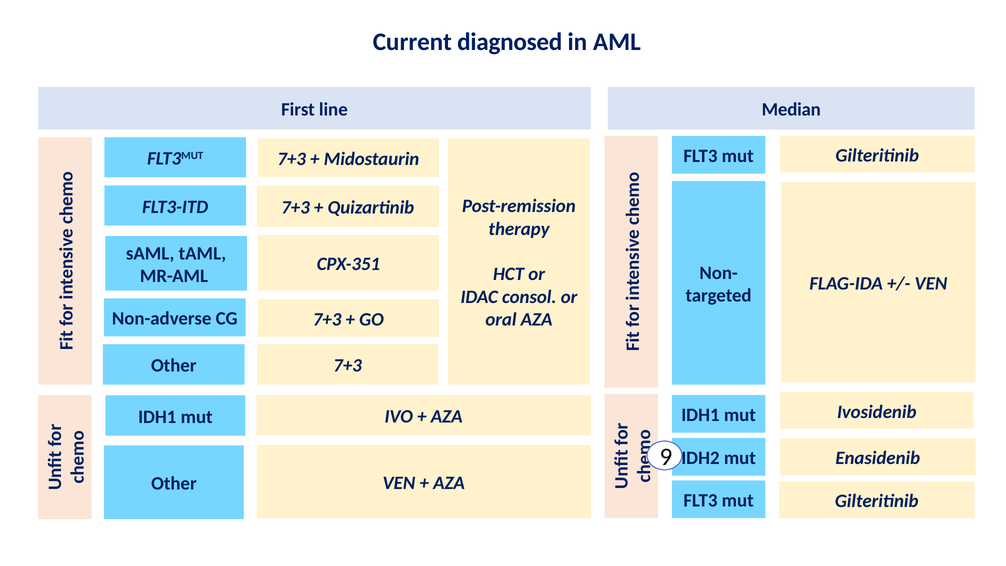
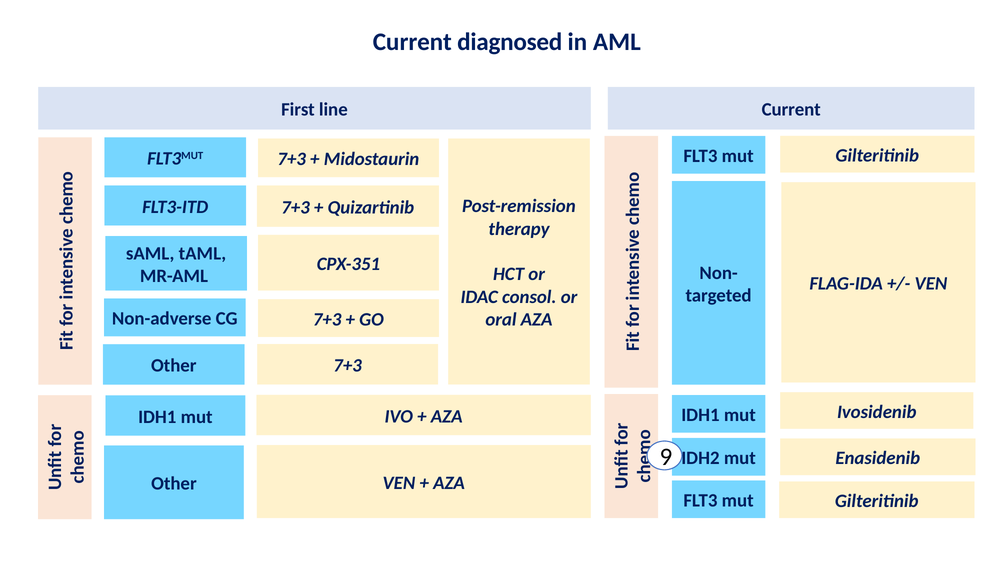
line Median: Median -> Current (791, 110)
